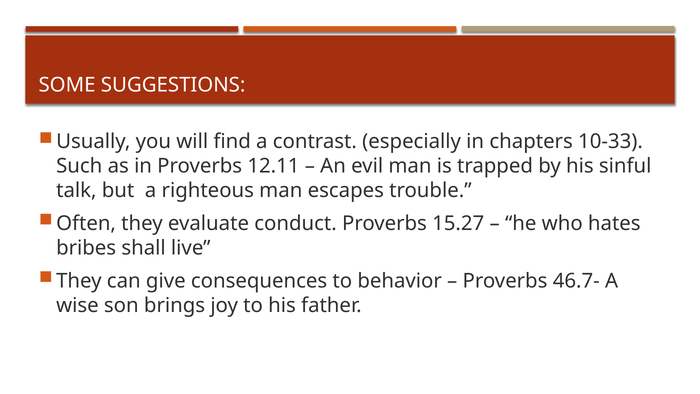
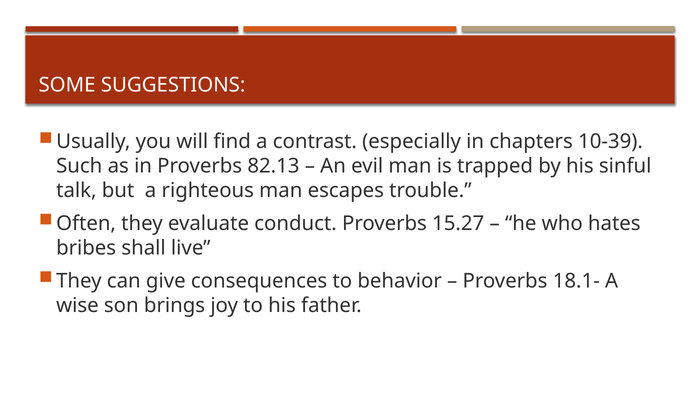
10-33: 10-33 -> 10-39 (610, 141)
12.11: 12.11 -> 82.13 (273, 166)
46.7-: 46.7- -> 18.1- (576, 281)
